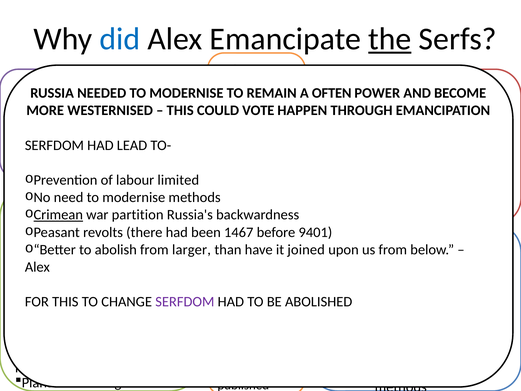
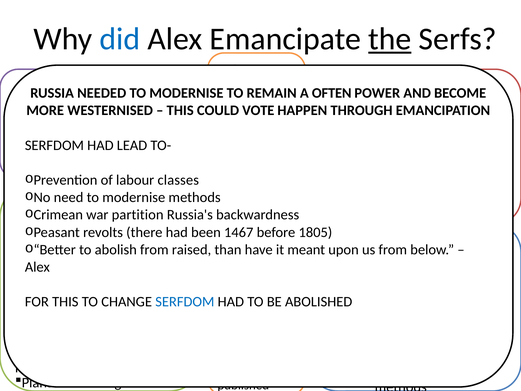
limited: limited -> classes (178, 180)
Crimean underline: present -> none (58, 215)
9401: 9401 -> 1805 (315, 232)
larger: larger -> raised (192, 249)
joined: joined -> meant (306, 249)
SERFDOM colour: purple -> blue (185, 302)
